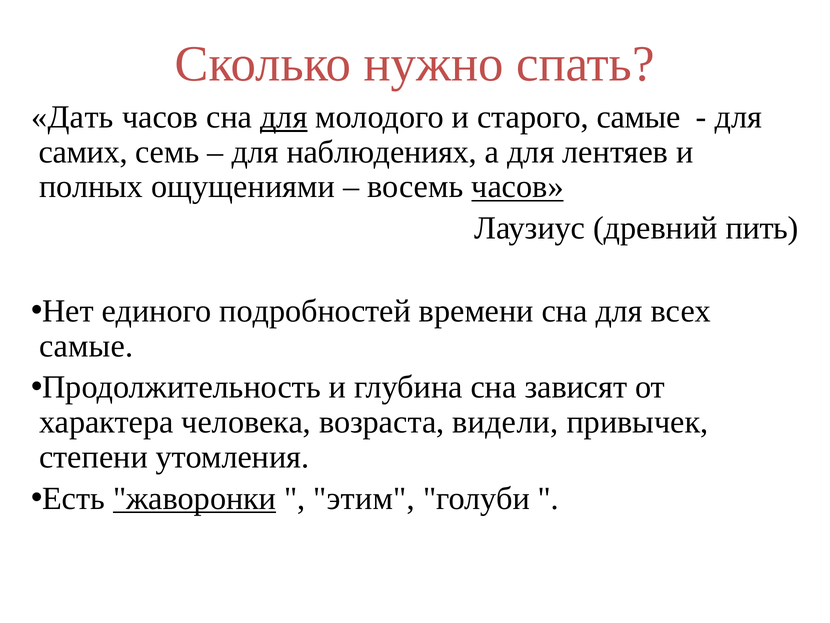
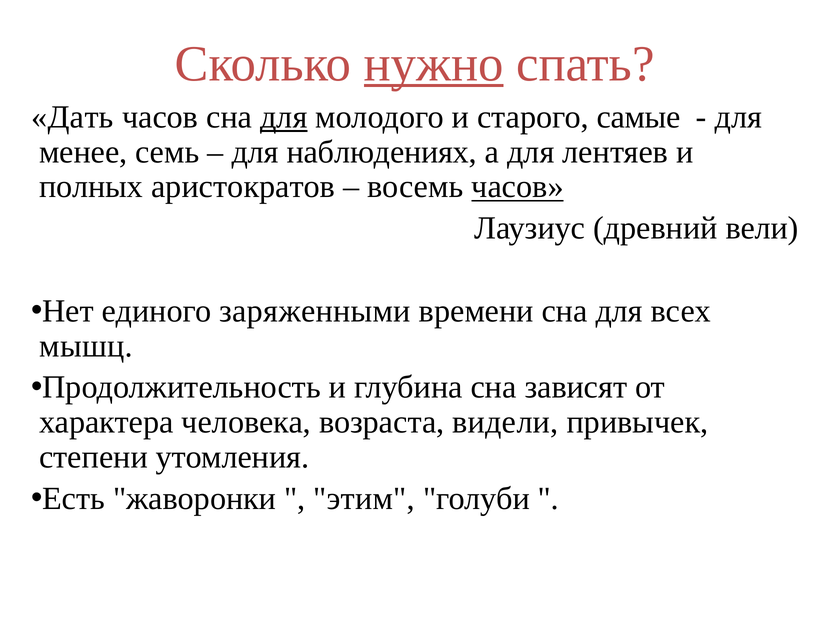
нужно underline: none -> present (434, 64)
самих: самих -> менее (83, 152)
ощущениями: ощущениями -> аристократов (243, 187)
пить: пить -> вели (762, 228)
подробностей: подробностей -> заряженными (315, 311)
самые: самые -> мышц (86, 346)
жаворонки underline: present -> none (195, 498)
